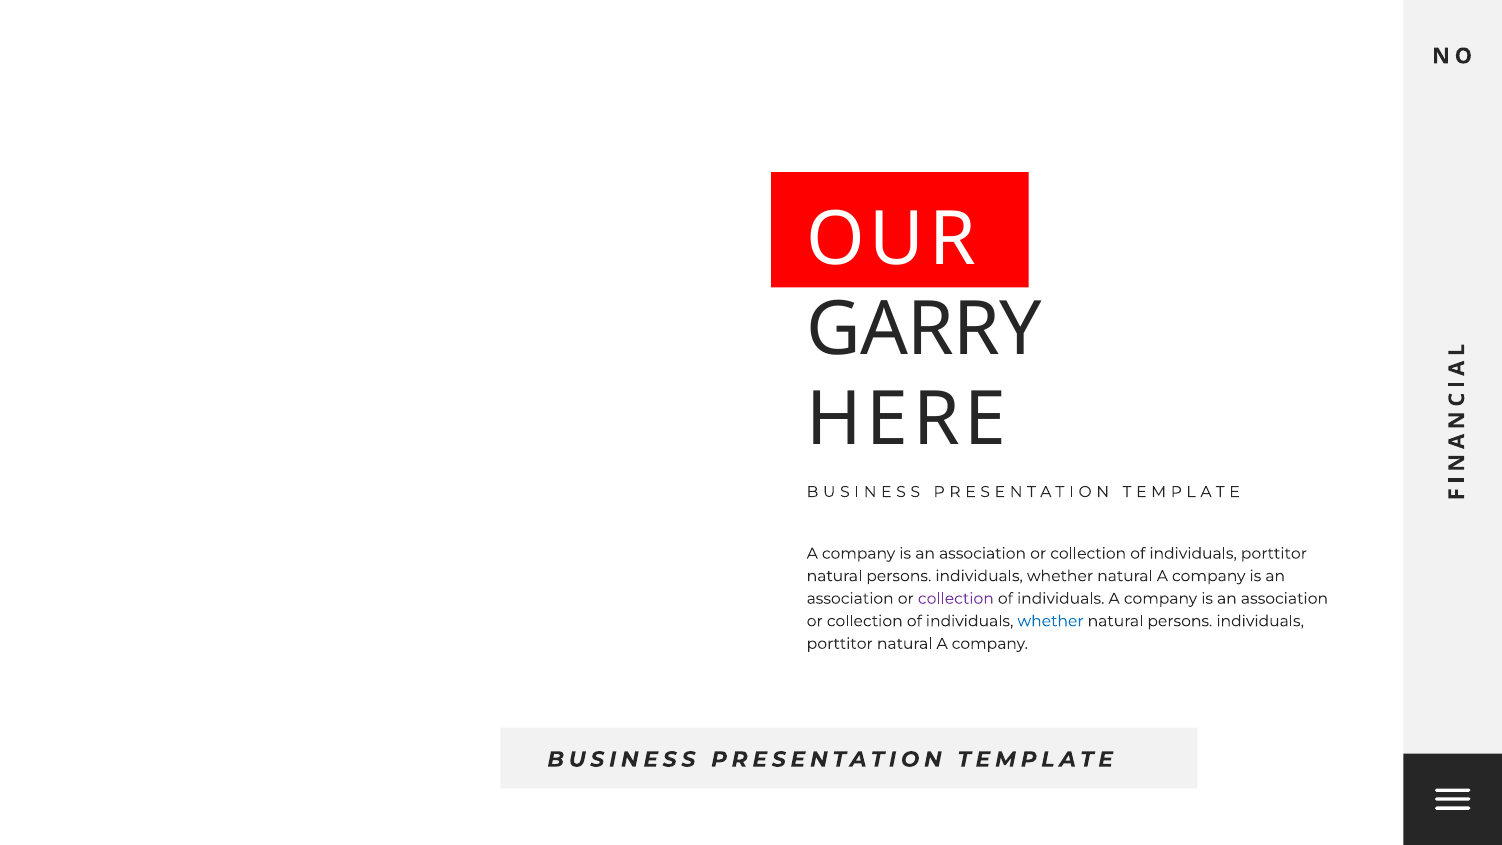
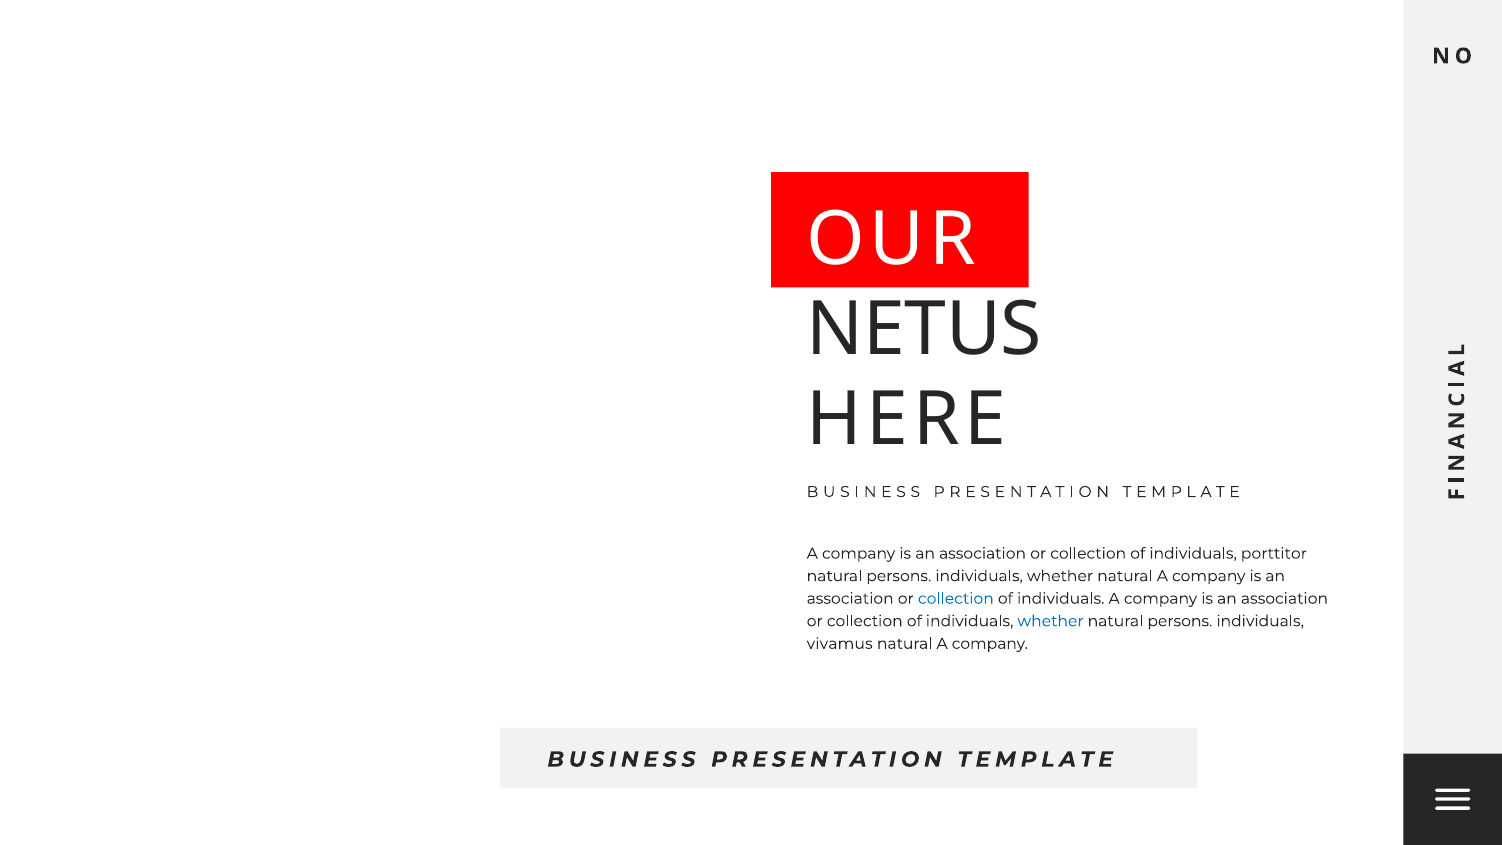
GARRY: GARRY -> NETUS (924, 329)
collection colour: purple -> blue (956, 598)
porttitor: porttitor -> vivamus (840, 644)
